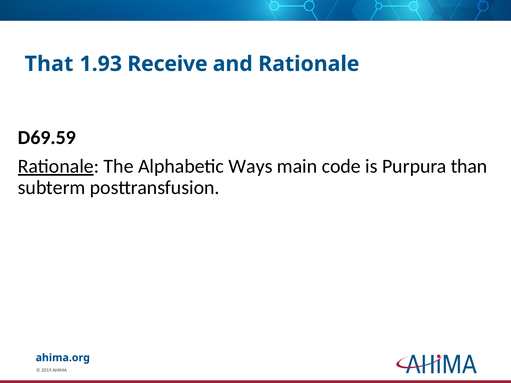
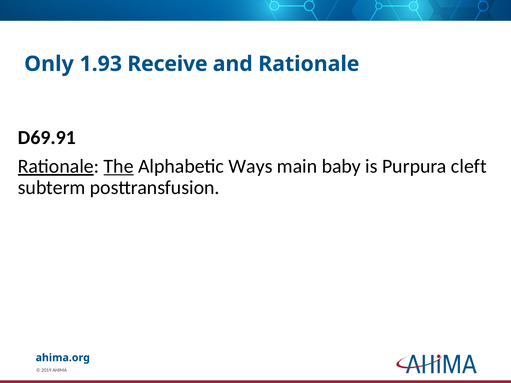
That: That -> Only (49, 64)
D69.59: D69.59 -> D69.91 (47, 138)
The underline: none -> present (119, 166)
code: code -> baby (341, 166)
than: than -> cleft (469, 166)
